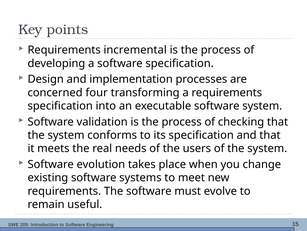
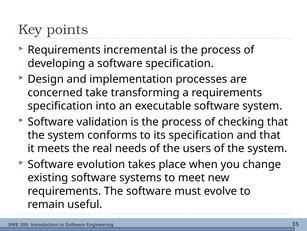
four: four -> take (97, 92)
